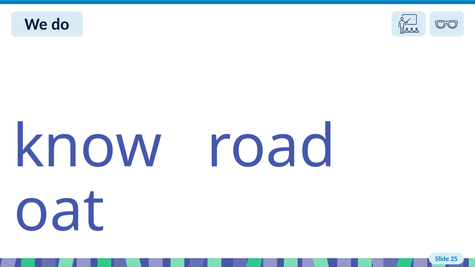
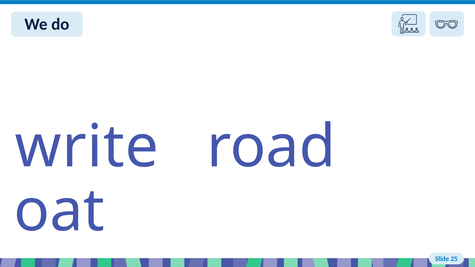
know: know -> write (87, 147)
